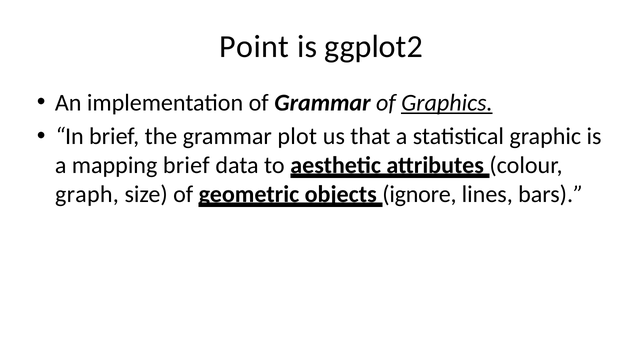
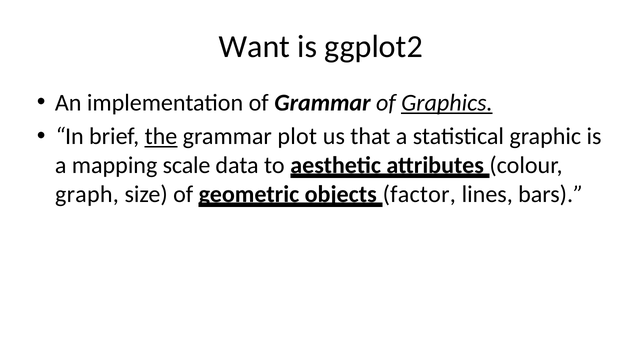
Point: Point -> Want (254, 47)
the underline: none -> present (161, 137)
mapping brief: brief -> scale (187, 165)
ignore: ignore -> factor (419, 194)
